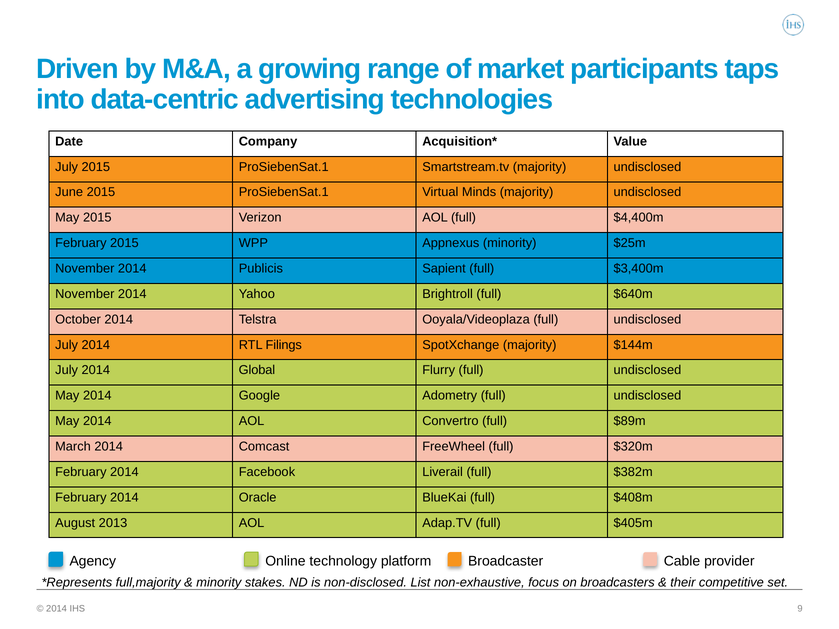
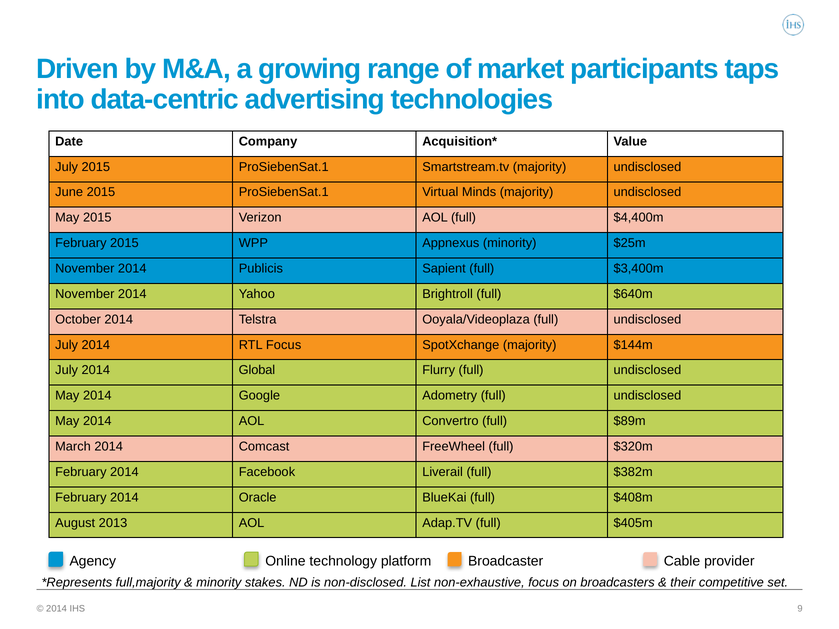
RTL Filings: Filings -> Focus (284, 345)
